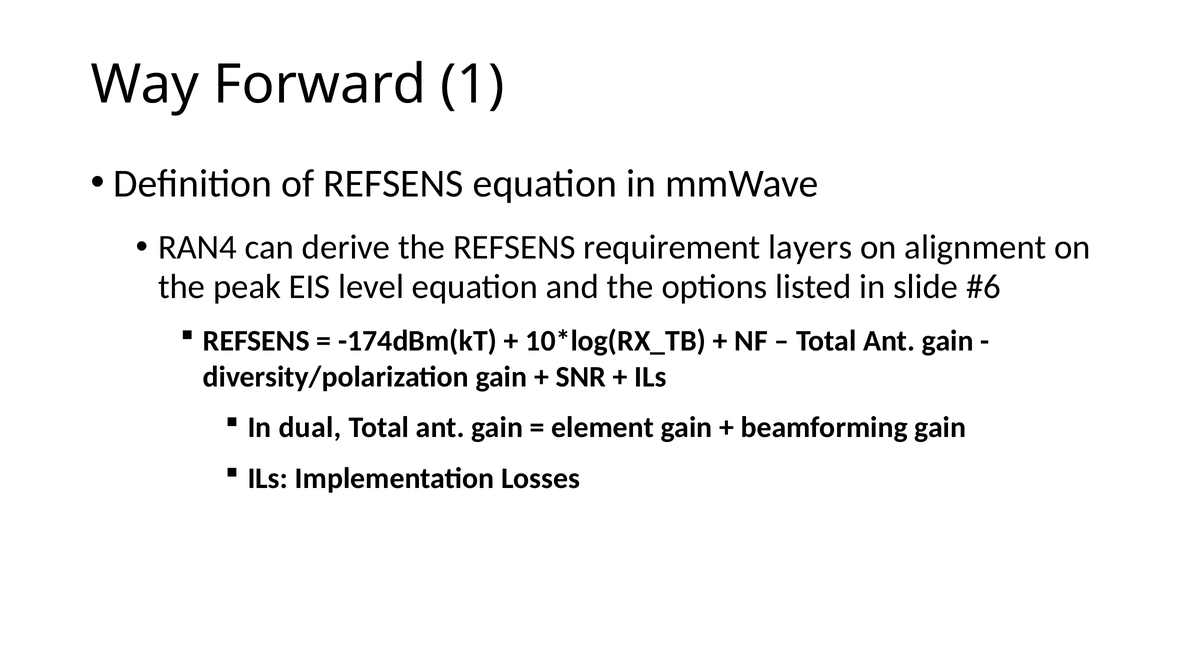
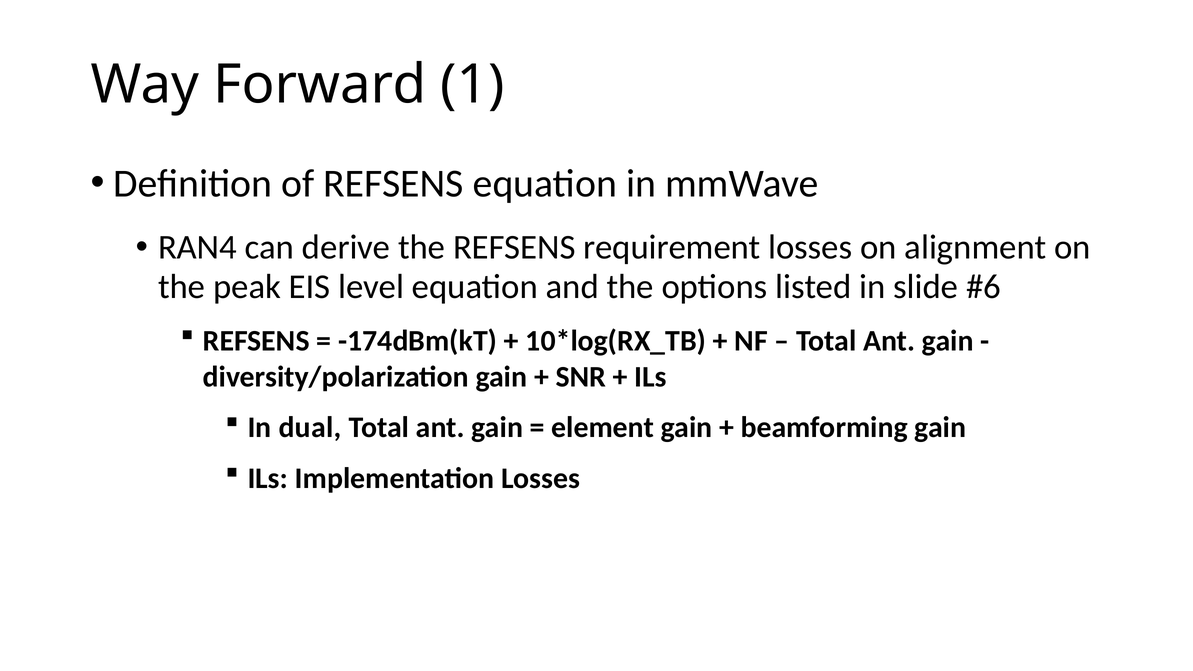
requirement layers: layers -> losses (810, 247)
